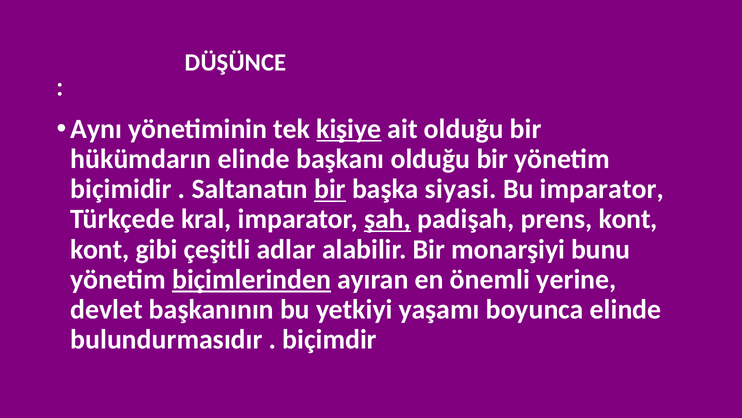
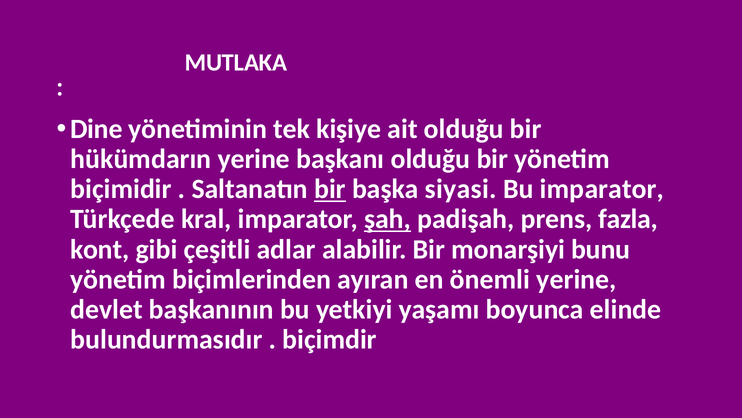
DÜŞÜNCE: DÜŞÜNCE -> MUTLAKA (236, 62)
Aynı: Aynı -> Dine (96, 129)
kişiye underline: present -> none (349, 129)
hükümdarın elinde: elinde -> yerine (254, 159)
prens kont: kont -> fazla (628, 219)
biçimlerinden underline: present -> none (252, 279)
